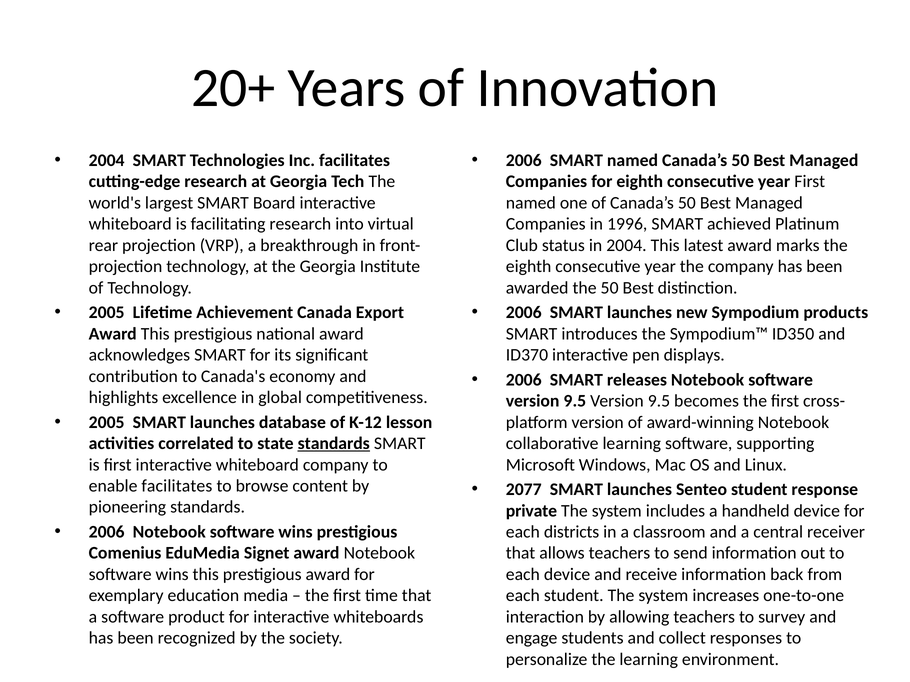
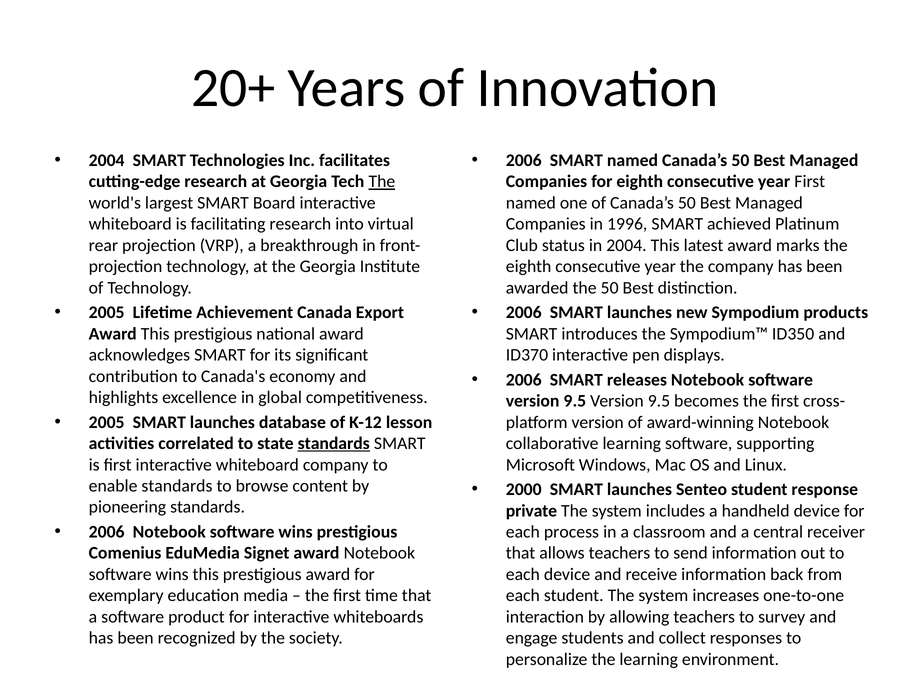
The underline: none -> present (382, 182)
enable facilitates: facilitates -> standards (177, 486)
2077: 2077 -> 2000 (524, 490)
districts: districts -> process (571, 532)
